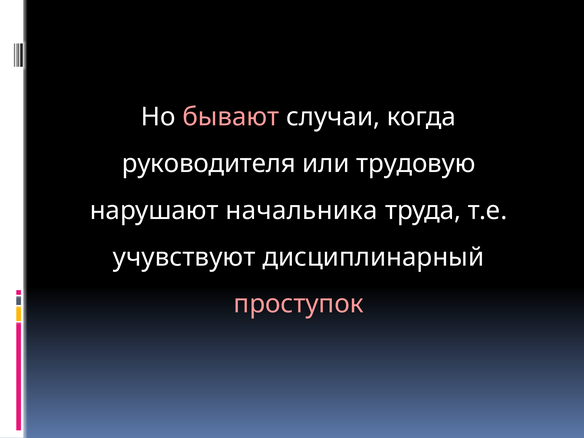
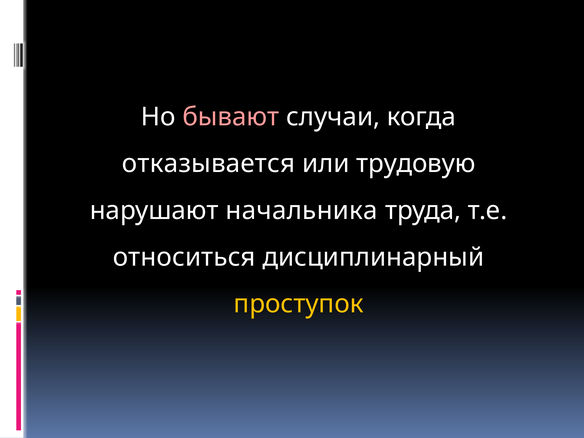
руководителя: руководителя -> отказывается (209, 164)
учувствуют: учувствуют -> относиться (184, 257)
проступок colour: pink -> yellow (299, 304)
